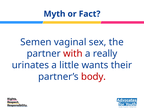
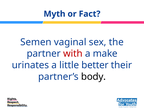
really: really -> make (105, 54)
wants: wants -> better (95, 65)
body colour: red -> black (93, 77)
